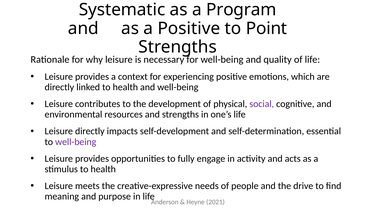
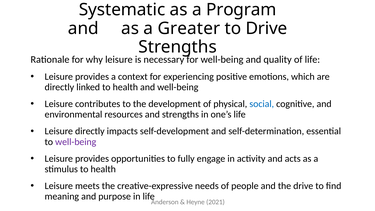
a Positive: Positive -> Greater (189, 28)
to Point: Point -> Drive (267, 28)
social colour: purple -> blue (262, 104)
